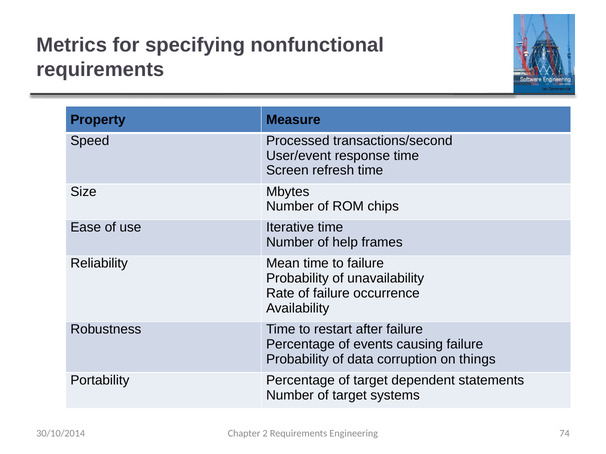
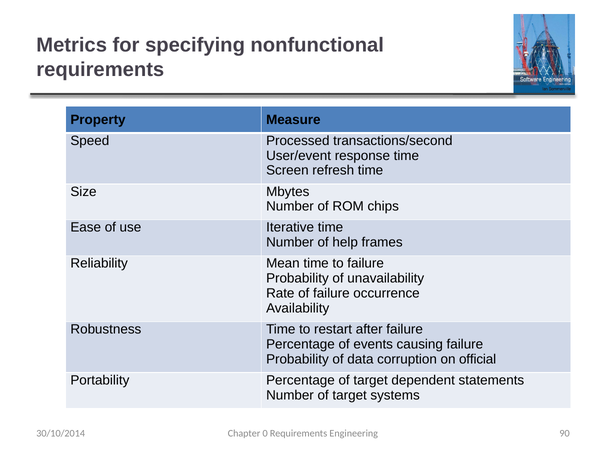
things: things -> official (478, 360)
2: 2 -> 0 (265, 434)
74: 74 -> 90 (565, 434)
